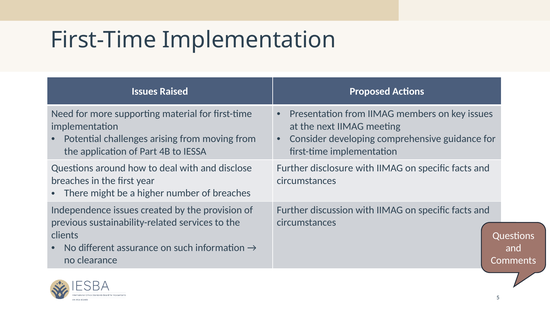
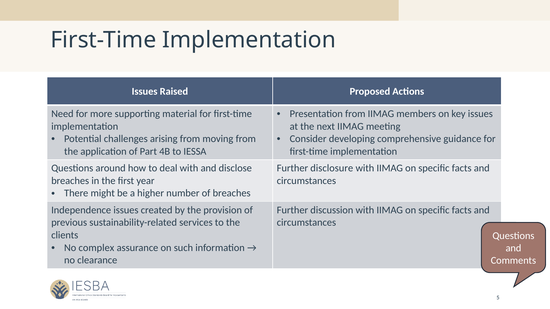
different: different -> complex (96, 248)
